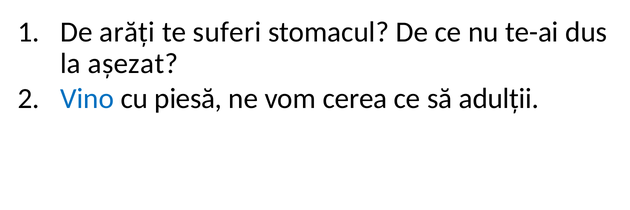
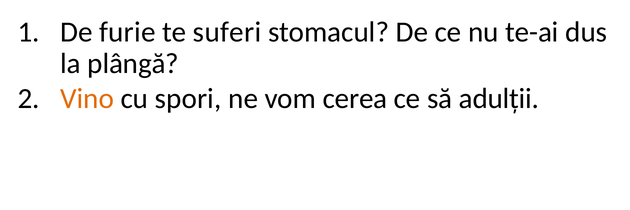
arăți: arăți -> furie (127, 32)
așezat: așezat -> plângă (133, 63)
Vino colour: blue -> orange (87, 99)
piesă: piesă -> spori (188, 99)
